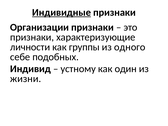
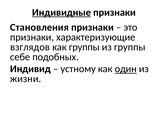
Организации: Организации -> Становления (39, 27)
личности: личности -> взглядов (30, 47)
из одного: одного -> группы (130, 47)
один underline: none -> present (126, 69)
